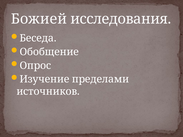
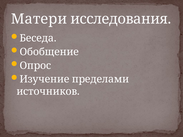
Божией: Божией -> Матери (39, 19)
